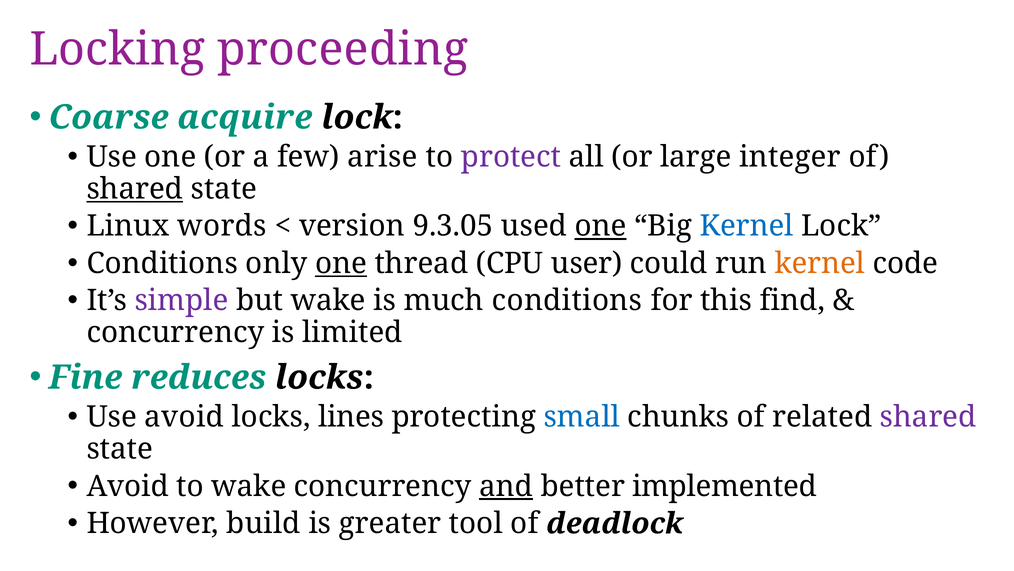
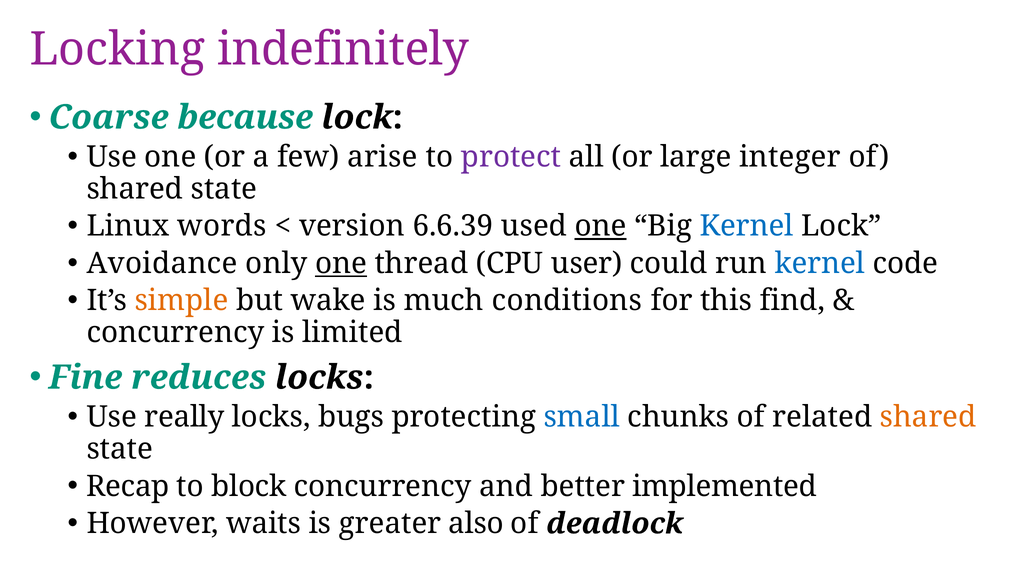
proceeding: proceeding -> indefinitely (343, 49)
acquire: acquire -> because (245, 117)
shared underline: present -> none (135, 189)
9.3.05: 9.3.05 -> 6.6.39 (453, 226)
Conditions: Conditions -> Avoidance (162, 263)
kernel colour: orange -> blue (820, 263)
simple colour: purple -> orange (181, 300)
Use avoid: avoid -> really (184, 417)
lines: lines -> bugs (351, 417)
shared colour: purple -> orange (928, 417)
Avoid: Avoid -> Recap (128, 486)
to wake: wake -> block (249, 486)
and underline: present -> none (506, 486)
build: build -> waits (264, 523)
tool: tool -> also (476, 523)
